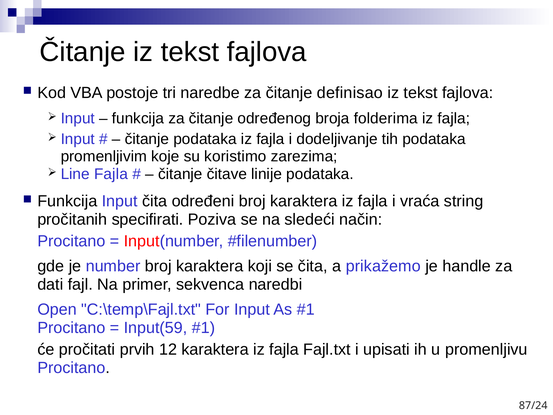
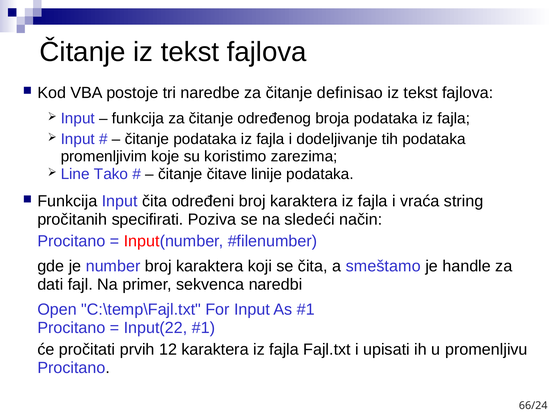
broja folderima: folderima -> podataka (386, 118)
Line Fajla: Fajla -> Tako (111, 174)
prikažemo: prikažemo -> smeštamo (383, 266)
Input(59: Input(59 -> Input(22 (156, 328)
87/24: 87/24 -> 66/24 (533, 405)
